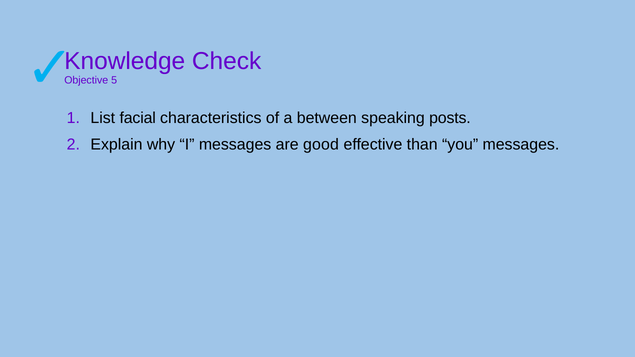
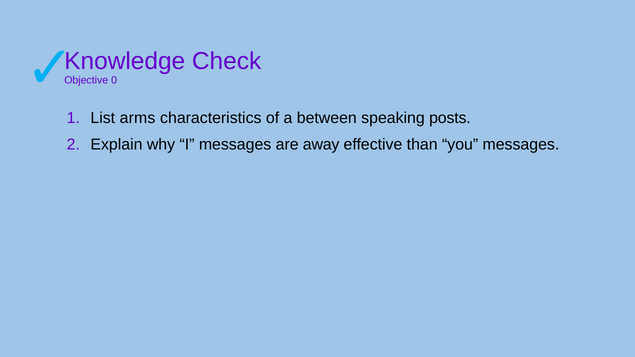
5: 5 -> 0 (114, 80)
facial: facial -> arms (138, 118)
good: good -> away (321, 144)
